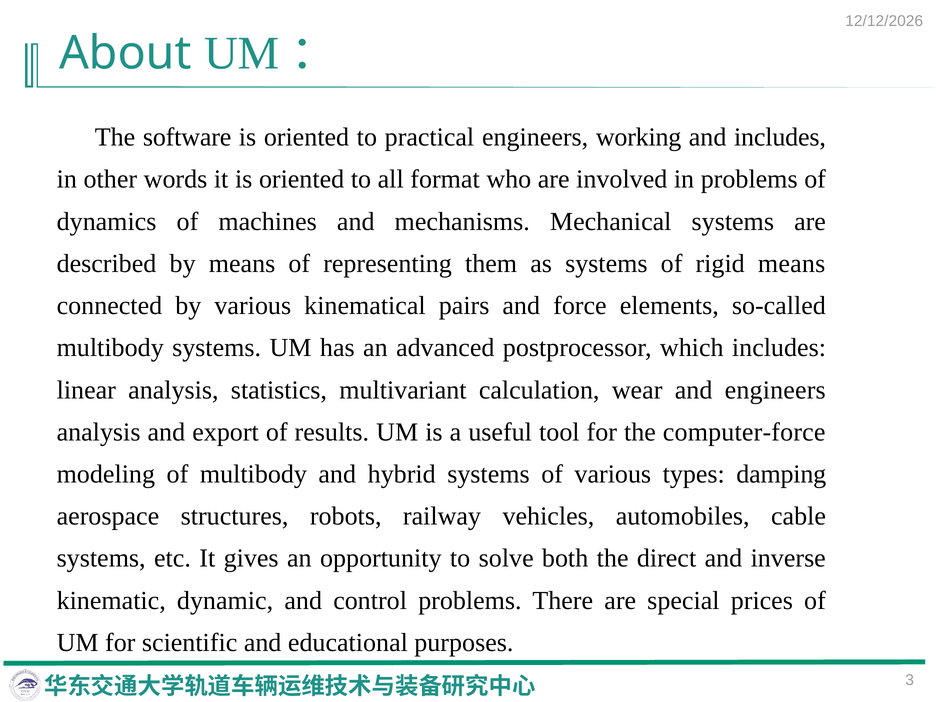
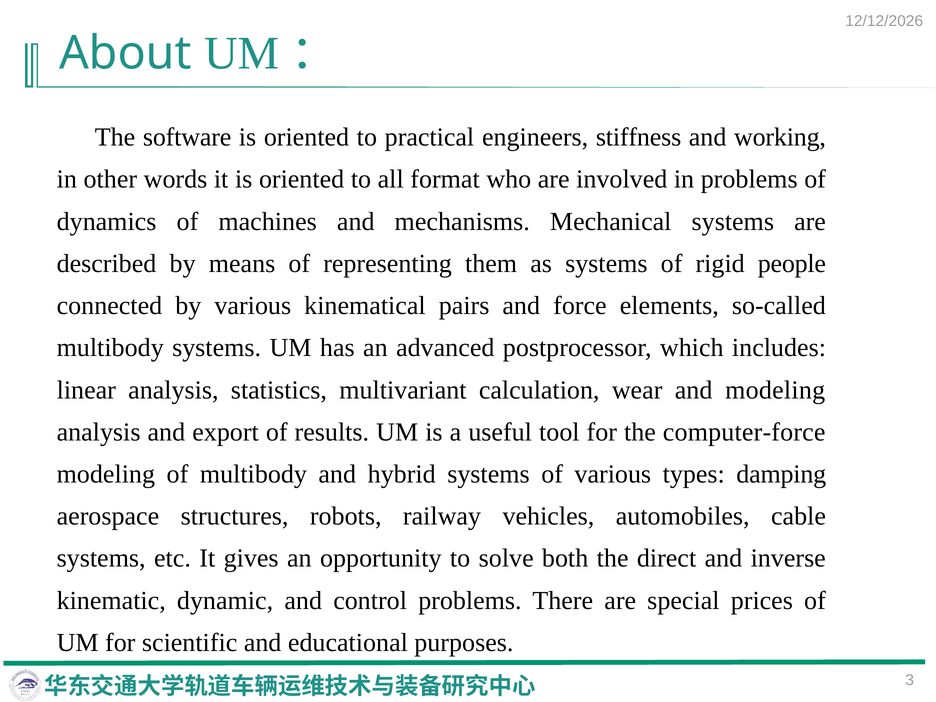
working: working -> stiffness (639, 137)
and includes: includes -> working (780, 137)
rigid means: means -> people (792, 264)
and engineers: engineers -> modeling (775, 390)
